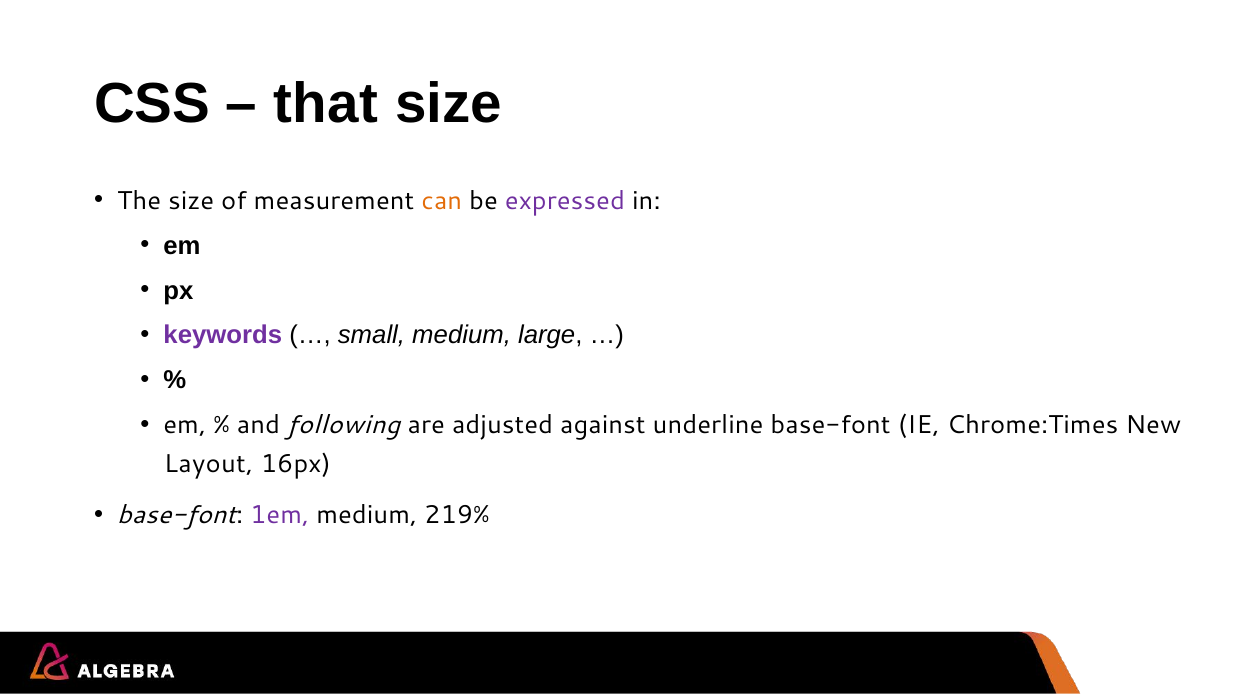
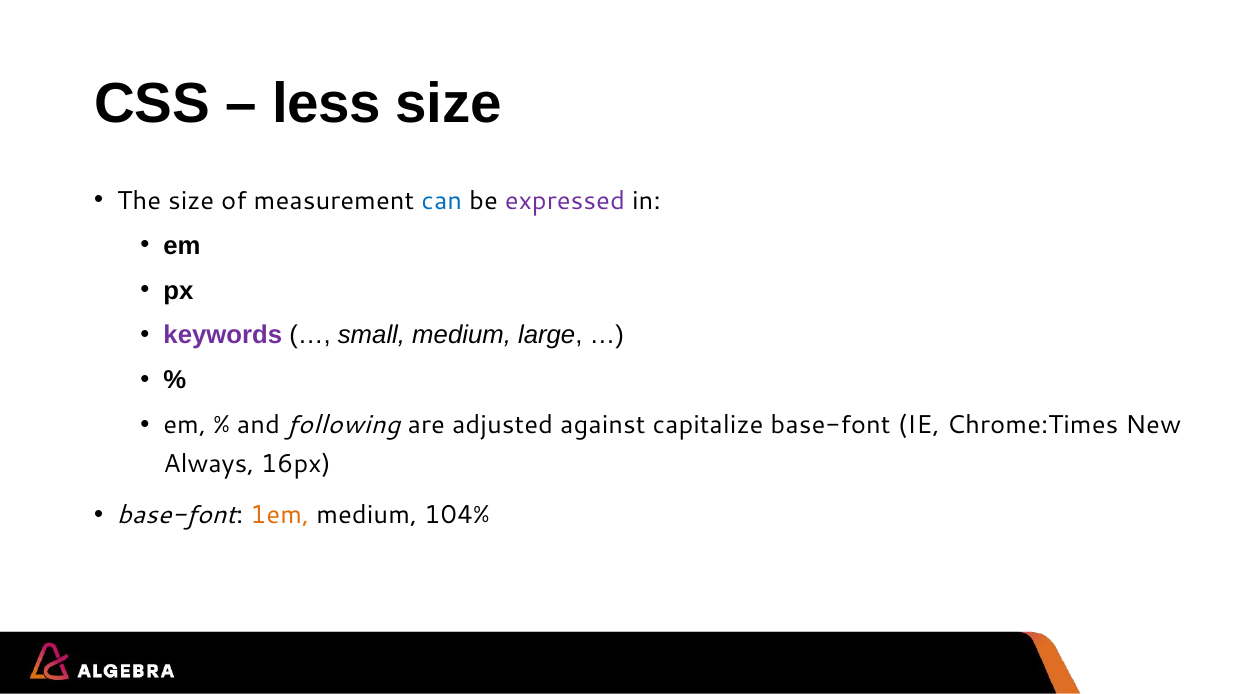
that: that -> less (327, 104)
can colour: orange -> blue (442, 201)
underline: underline -> capitalize (708, 425)
Layout: Layout -> Always (209, 464)
1em colour: purple -> orange (280, 515)
219%: 219% -> 104% (457, 515)
